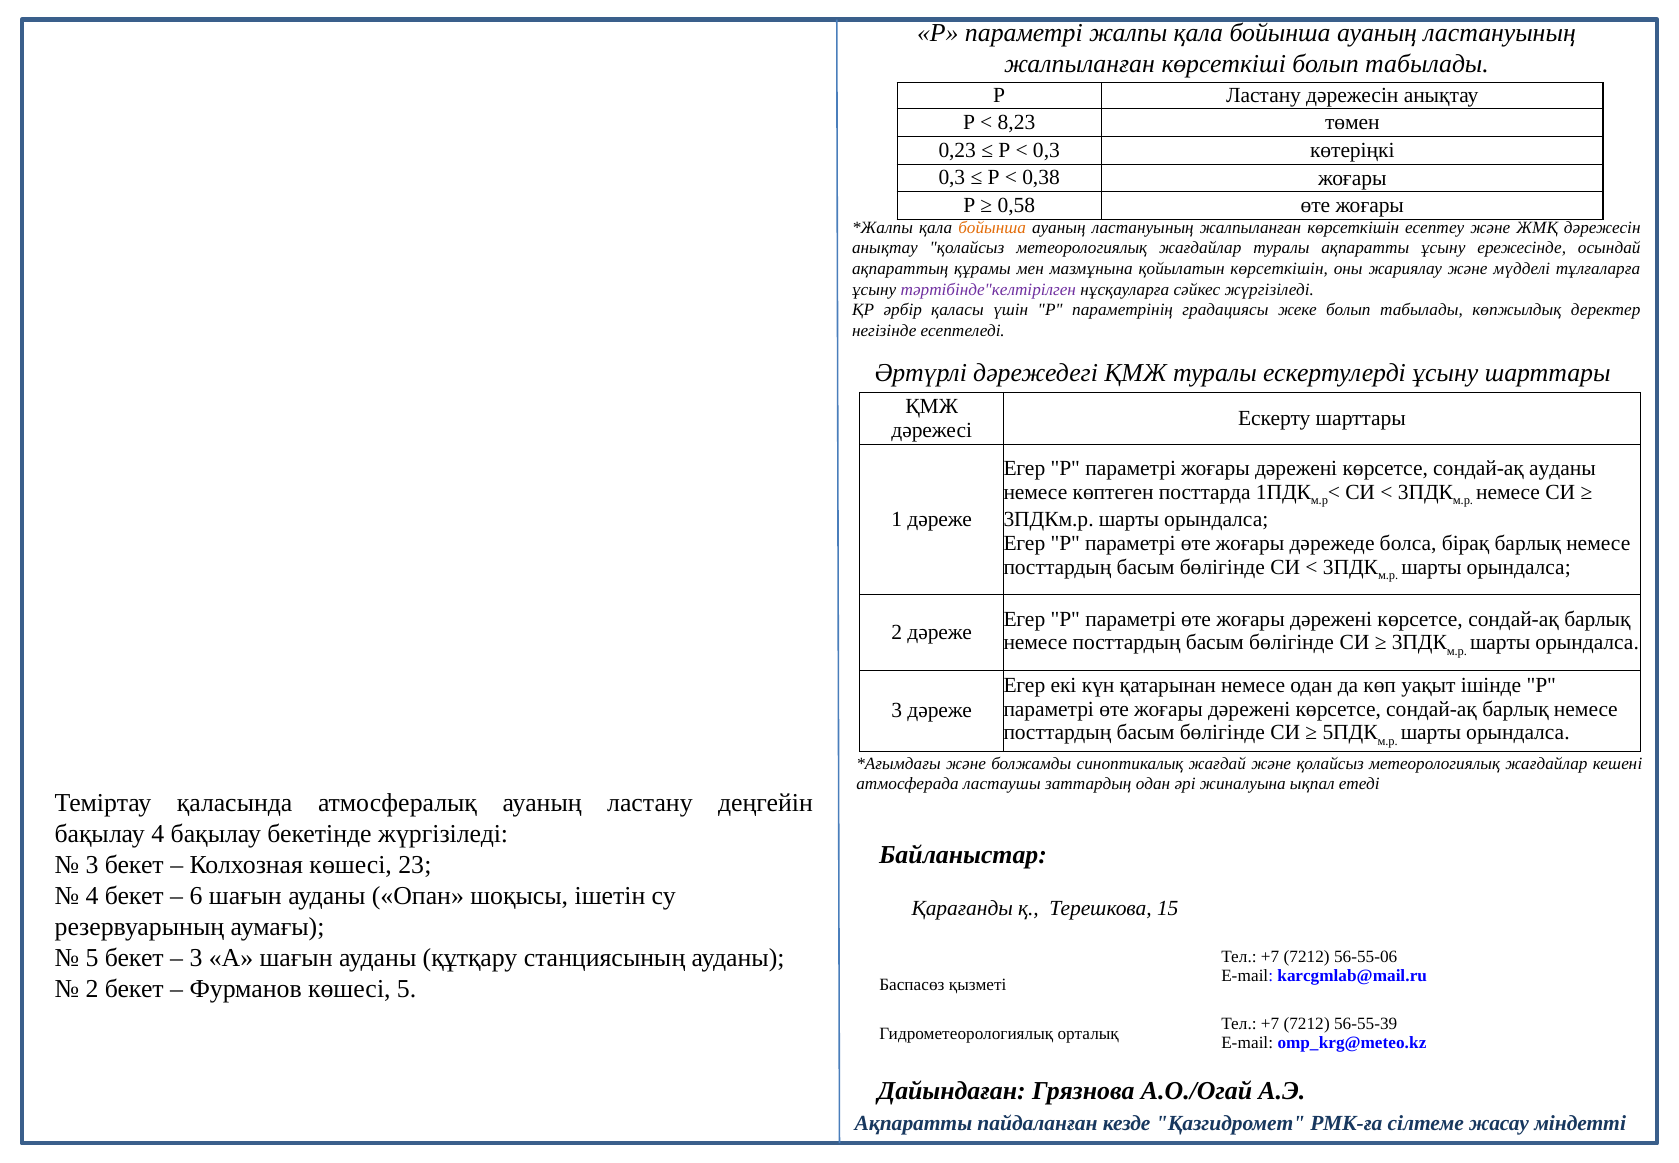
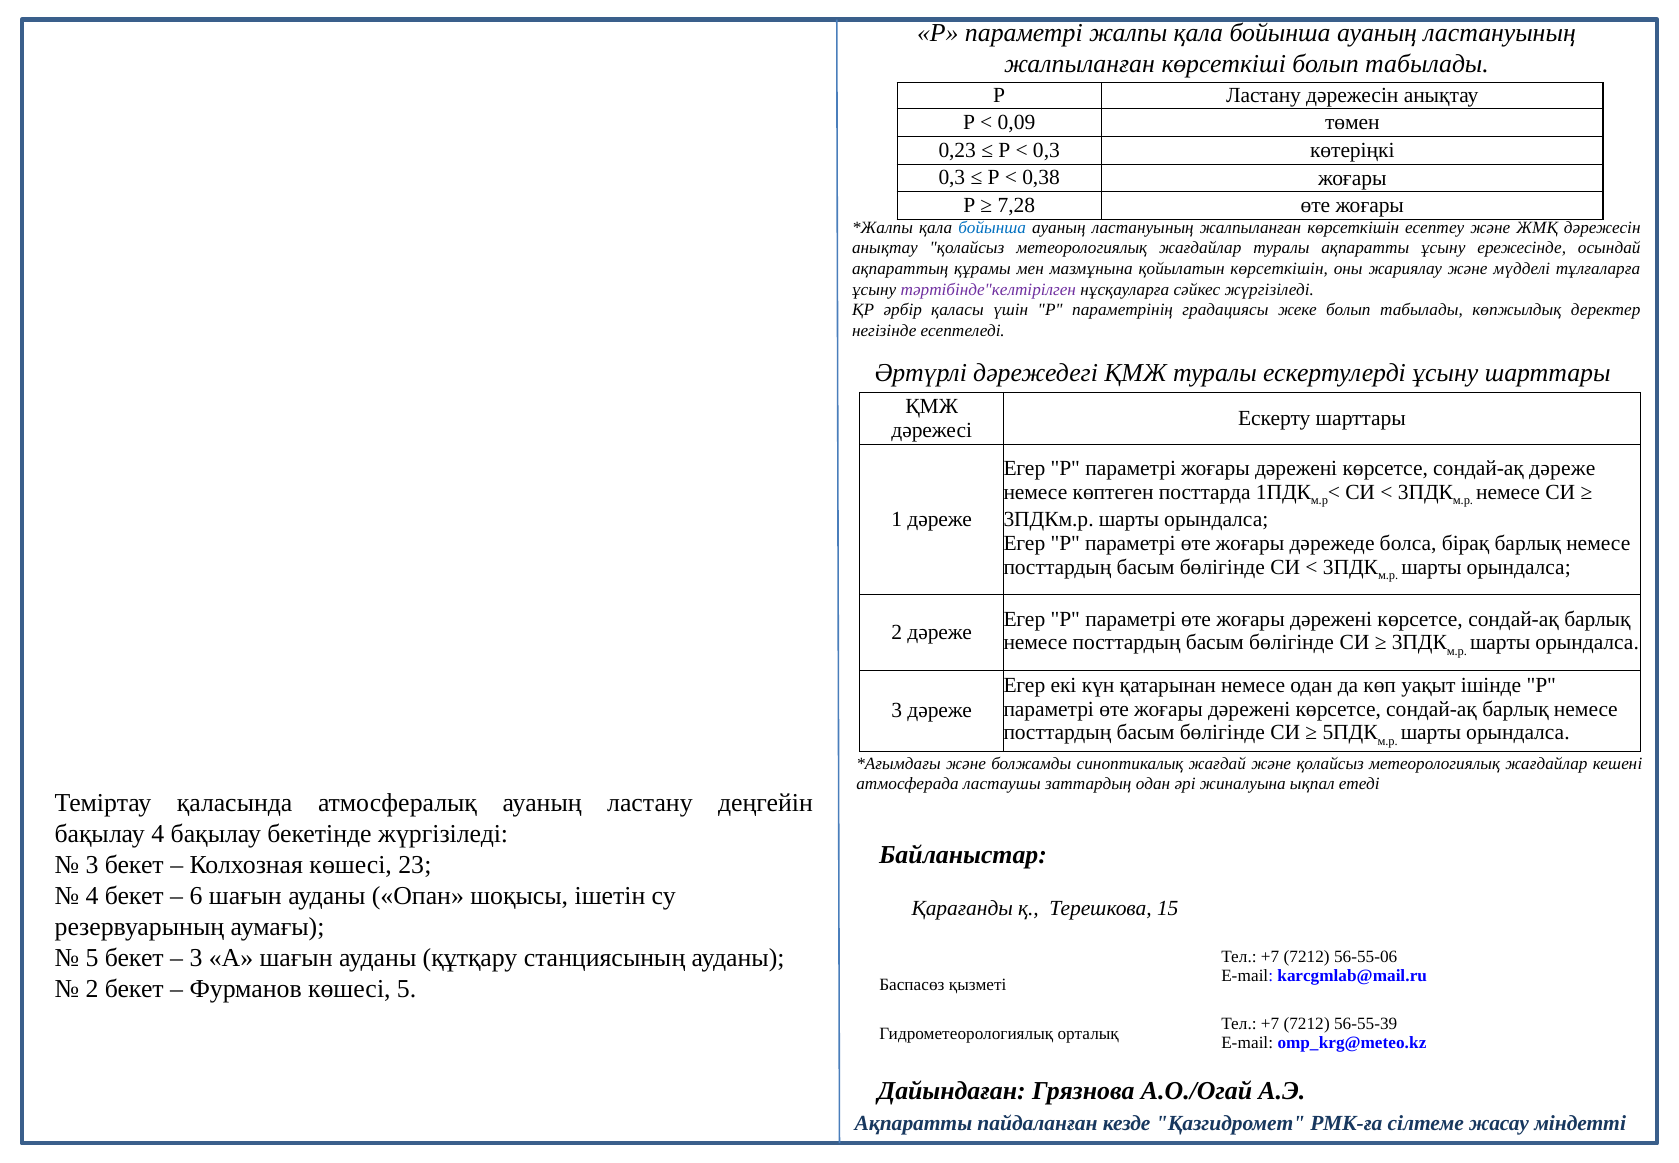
8,23: 8,23 -> 0,09 (1017, 122)
0,58: 0,58 -> 7,28 (1016, 205)
бойынша colour: orange -> blue (992, 227)
сондай-ақ ауданы: ауданы -> дәреже (1562, 468)
